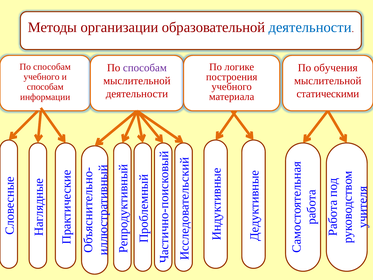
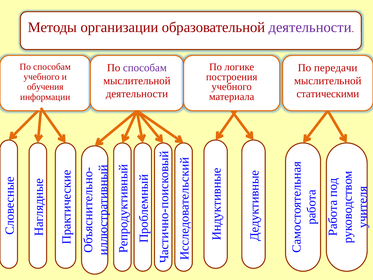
деятельности colour: blue -> purple (310, 27)
обучения: обучения -> передачи (336, 68)
способам: способам -> обучения (45, 87)
